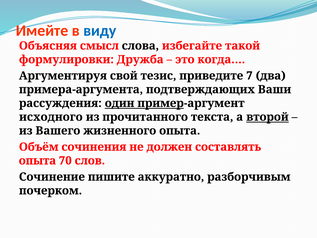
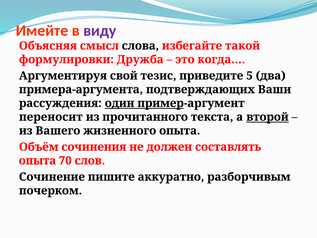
виду colour: blue -> purple (100, 31)
7: 7 -> 5 (249, 76)
исходного: исходного -> переносит (51, 117)
